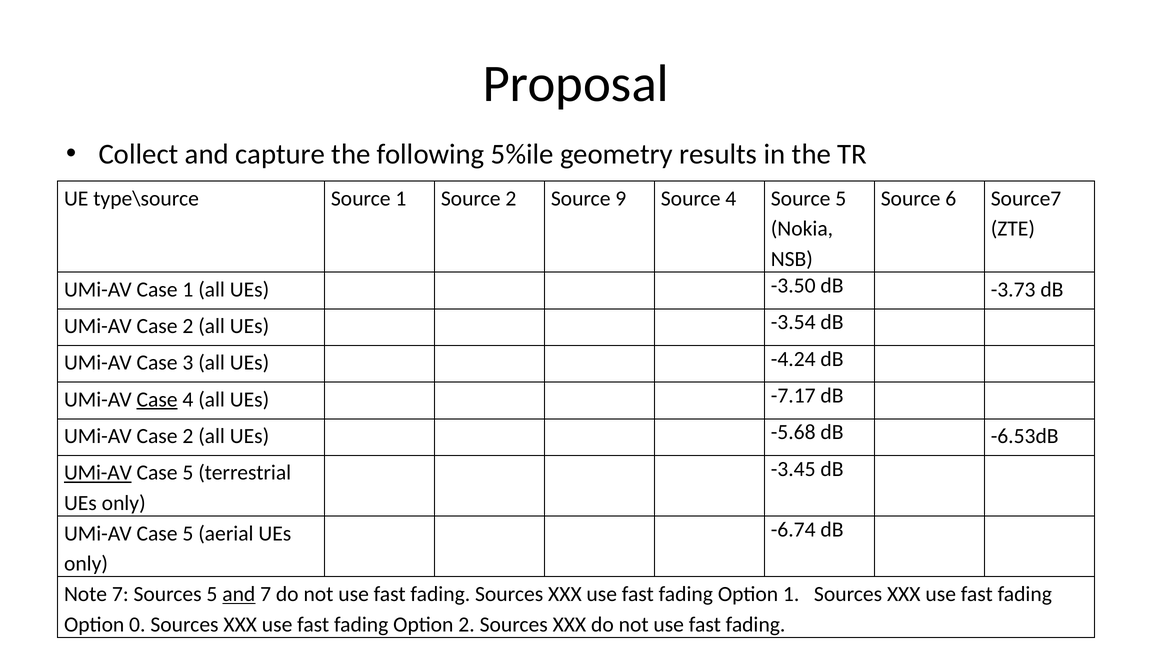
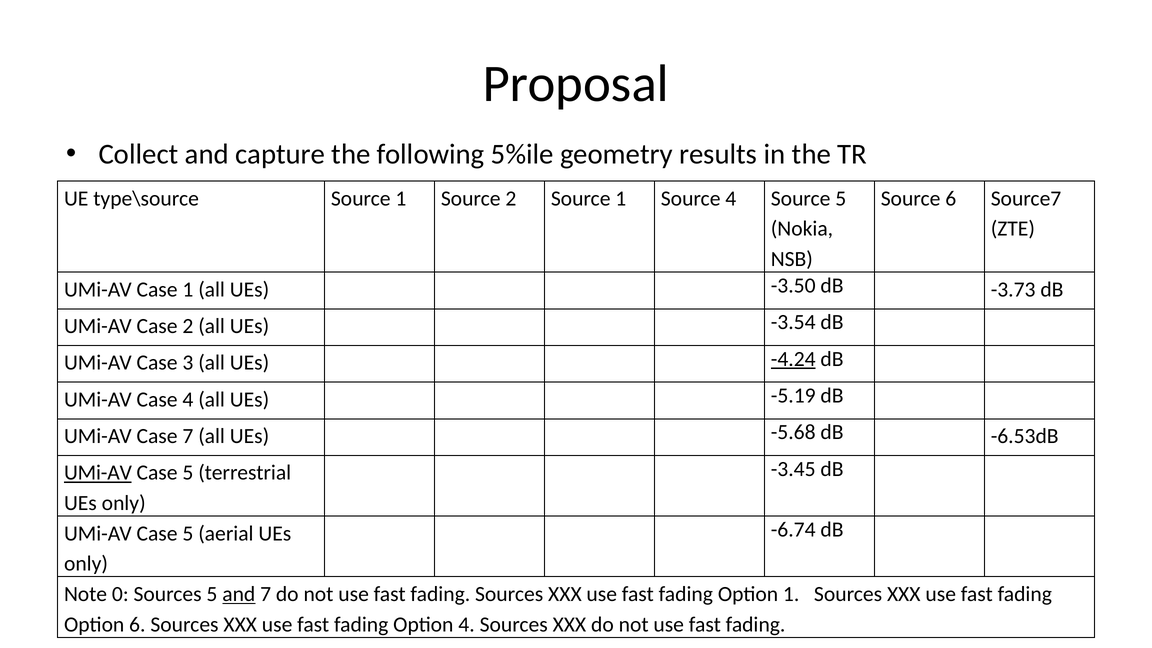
2 Source 9: 9 -> 1 (621, 199)
-4.24 underline: none -> present (793, 359)
Case underline: present -> none (157, 399)
-7.17: -7.17 -> -5.19 (793, 396)
2: 2 -> 7 (188, 436)
Note 7: 7 -> 0 (120, 594)
Option 0: 0 -> 6 (137, 624)
Option 2: 2 -> 4 (467, 624)
